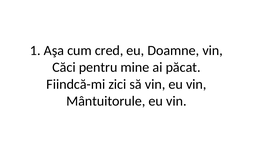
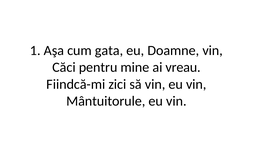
cred: cred -> gata (109, 51)
păcat: păcat -> vreau (183, 68)
